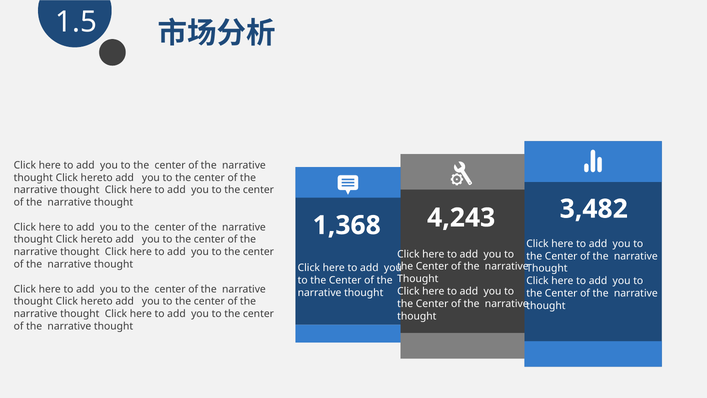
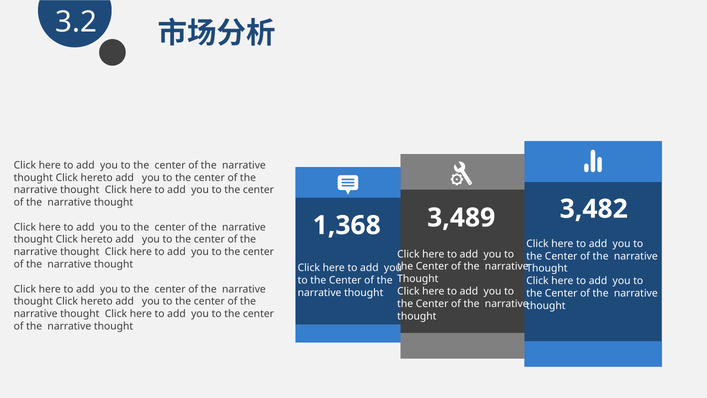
1.5: 1.5 -> 3.2 (76, 22)
4,243: 4,243 -> 3,489 (461, 218)
